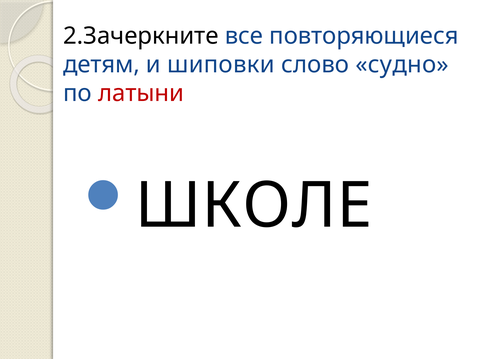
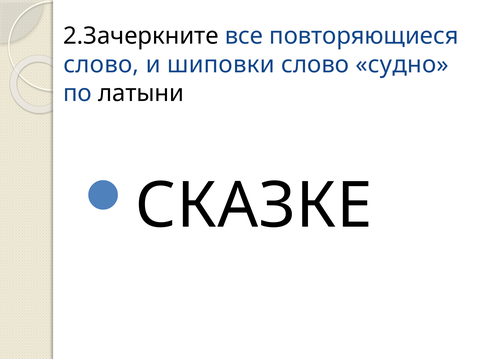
детям: детям -> слово (101, 65)
латыни colour: red -> black (141, 93)
ШКОЛЕ: ШКОЛЕ -> СКАЗКЕ (254, 206)
